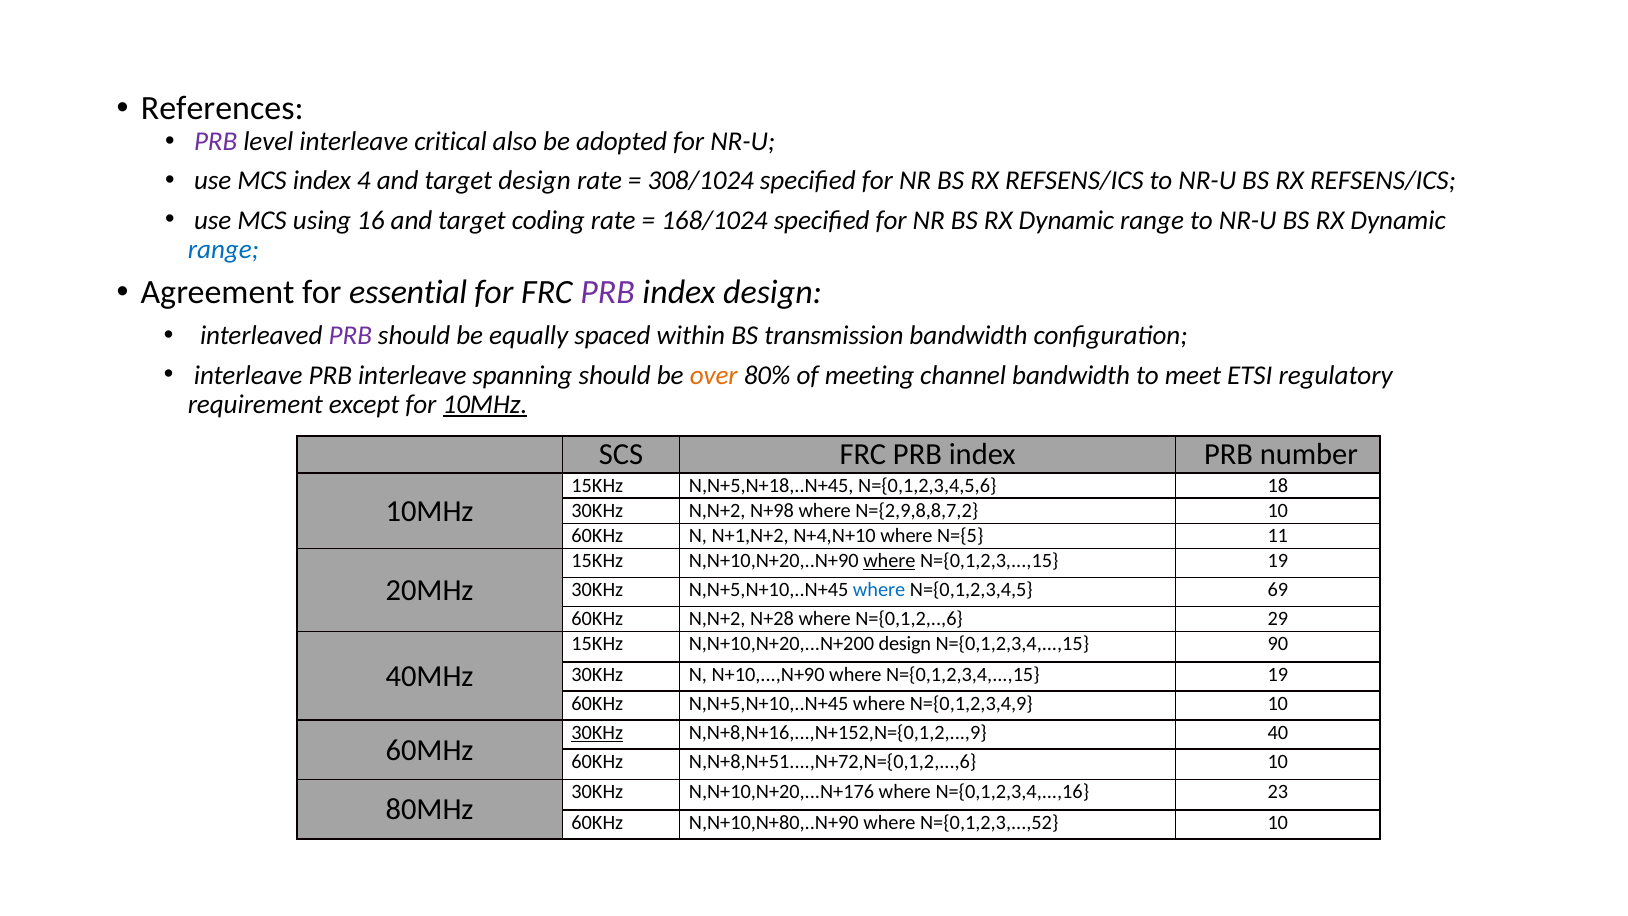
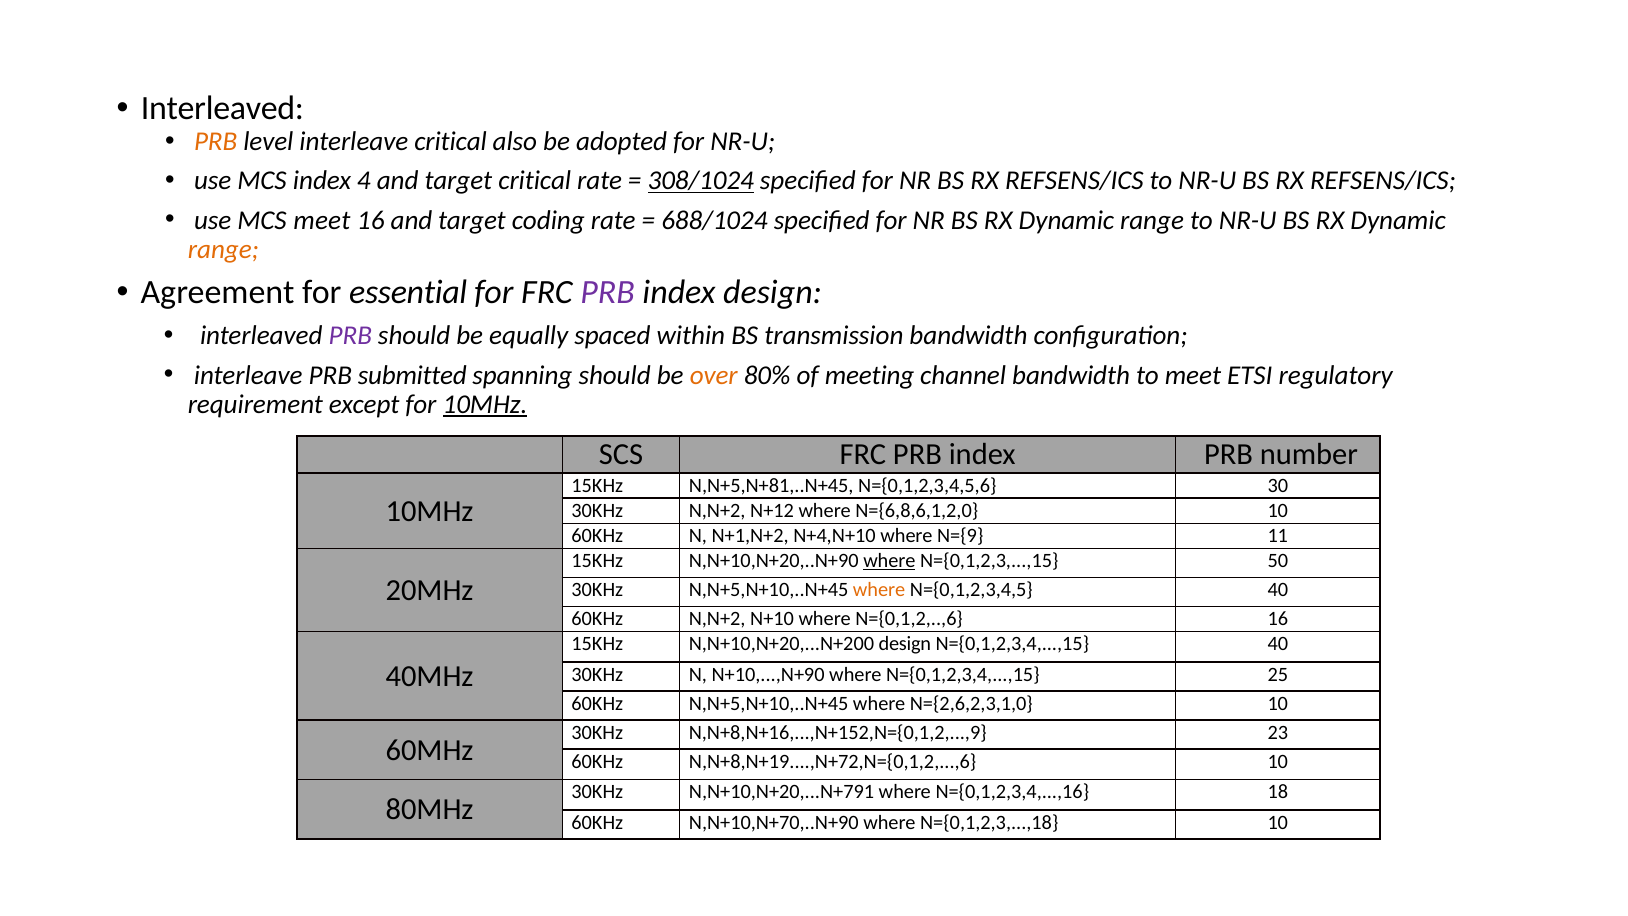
References: References -> Interleaved (222, 108)
PRB colour: purple -> orange (216, 141)
target design: design -> critical (535, 181)
308/1024 underline: none -> present (701, 181)
MCS using: using -> meet (322, 220)
168/1024: 168/1024 -> 688/1024 (714, 220)
range colour: blue -> orange (223, 249)
PRB interleave: interleave -> submitted (412, 375)
N,N+5,N+18,..N+45: N,N+5,N+18,..N+45 -> N,N+5,N+81,..N+45 (771, 486)
18: 18 -> 30 (1278, 486)
N+98: N+98 -> N+12 (772, 511)
N={2,9,8,8,7,2: N={2,9,8,8,7,2 -> N={6,8,6,1,2,0 (917, 511)
N={5: N={5 -> N={9 (960, 536)
N={0,1,2,3,...,15 19: 19 -> 50 (1278, 561)
where colour: blue -> orange (879, 590)
N={0,1,2,3,4,5 69: 69 -> 40 (1278, 590)
N+28: N+28 -> N+10 (772, 619)
N={0,1,2,..,6 29: 29 -> 16 (1278, 619)
N={0,1,2,3,4,...,15 90: 90 -> 40 (1278, 644)
N={0,1,2,3,4,...,15 19: 19 -> 25 (1278, 674)
N={0,1,2,3,4,9: N={0,1,2,3,4,9 -> N={2,6,2,3,1,0 (971, 703)
30KHz underline: present -> none (597, 732)
40: 40 -> 23 (1278, 732)
N,N+8,N+51....,N+72,N={0,1,2,...,6: N,N+8,N+51....,N+72,N={0,1,2,...,6 -> N,N+8,N+19....,N+72,N={0,1,2,...,6 (833, 761)
N,N+10,N+20,...N+176: N,N+10,N+20,...N+176 -> N,N+10,N+20,...N+791 (782, 792)
23: 23 -> 18 (1278, 792)
N,N+10,N+80,..N+90: N,N+10,N+80,..N+90 -> N,N+10,N+70,..N+90 (774, 823)
N={0,1,2,3,...,52: N={0,1,2,3,...,52 -> N={0,1,2,3,...,18 (989, 823)
